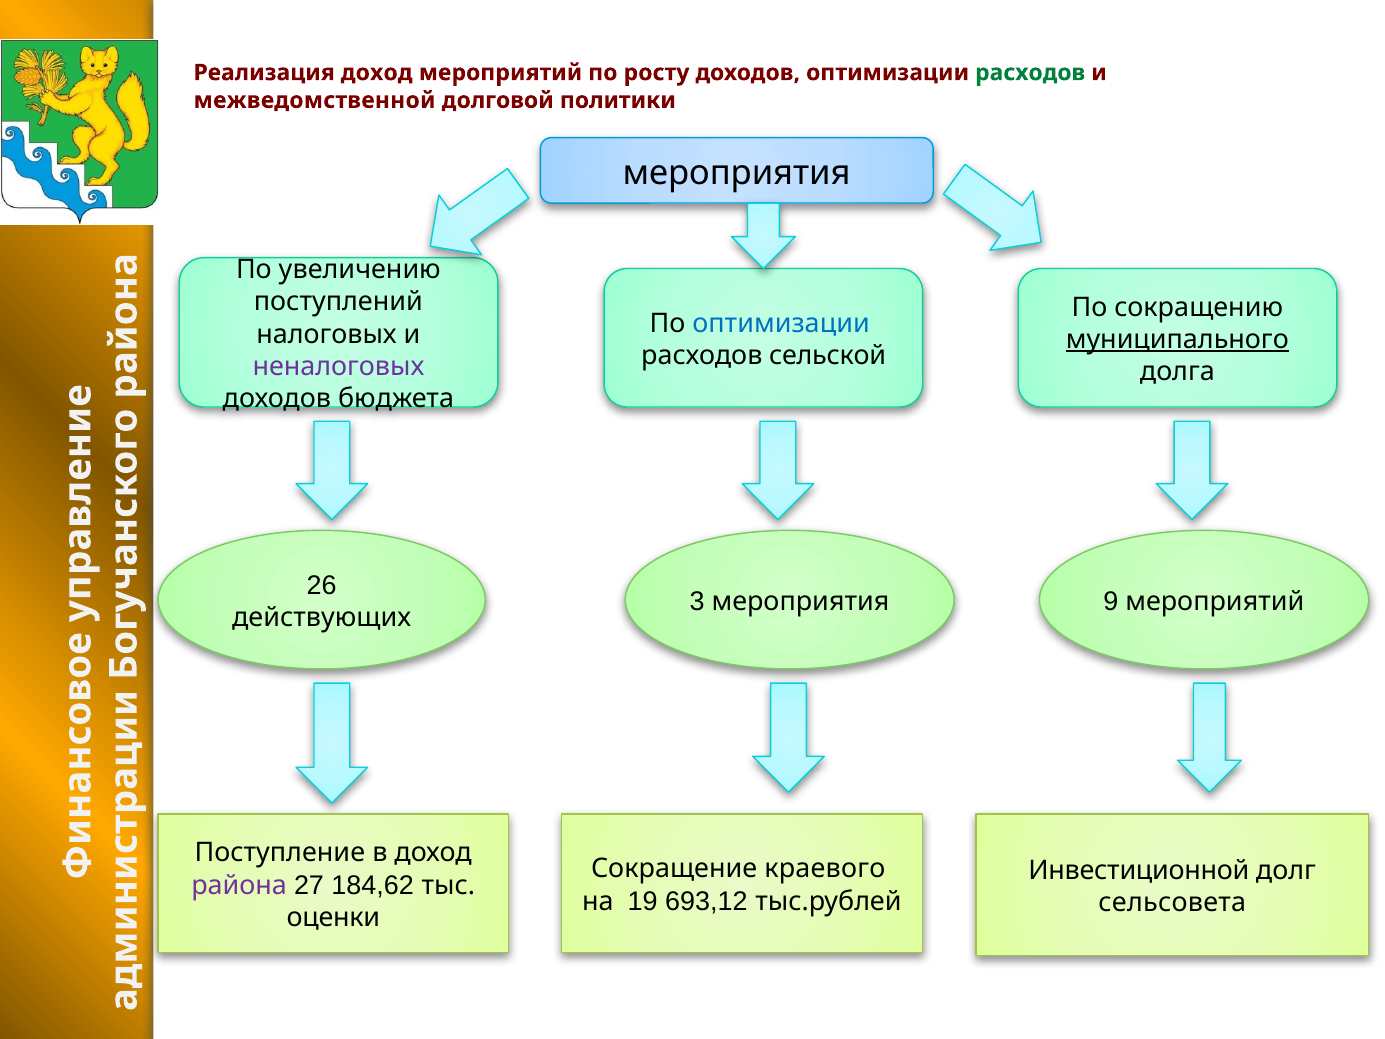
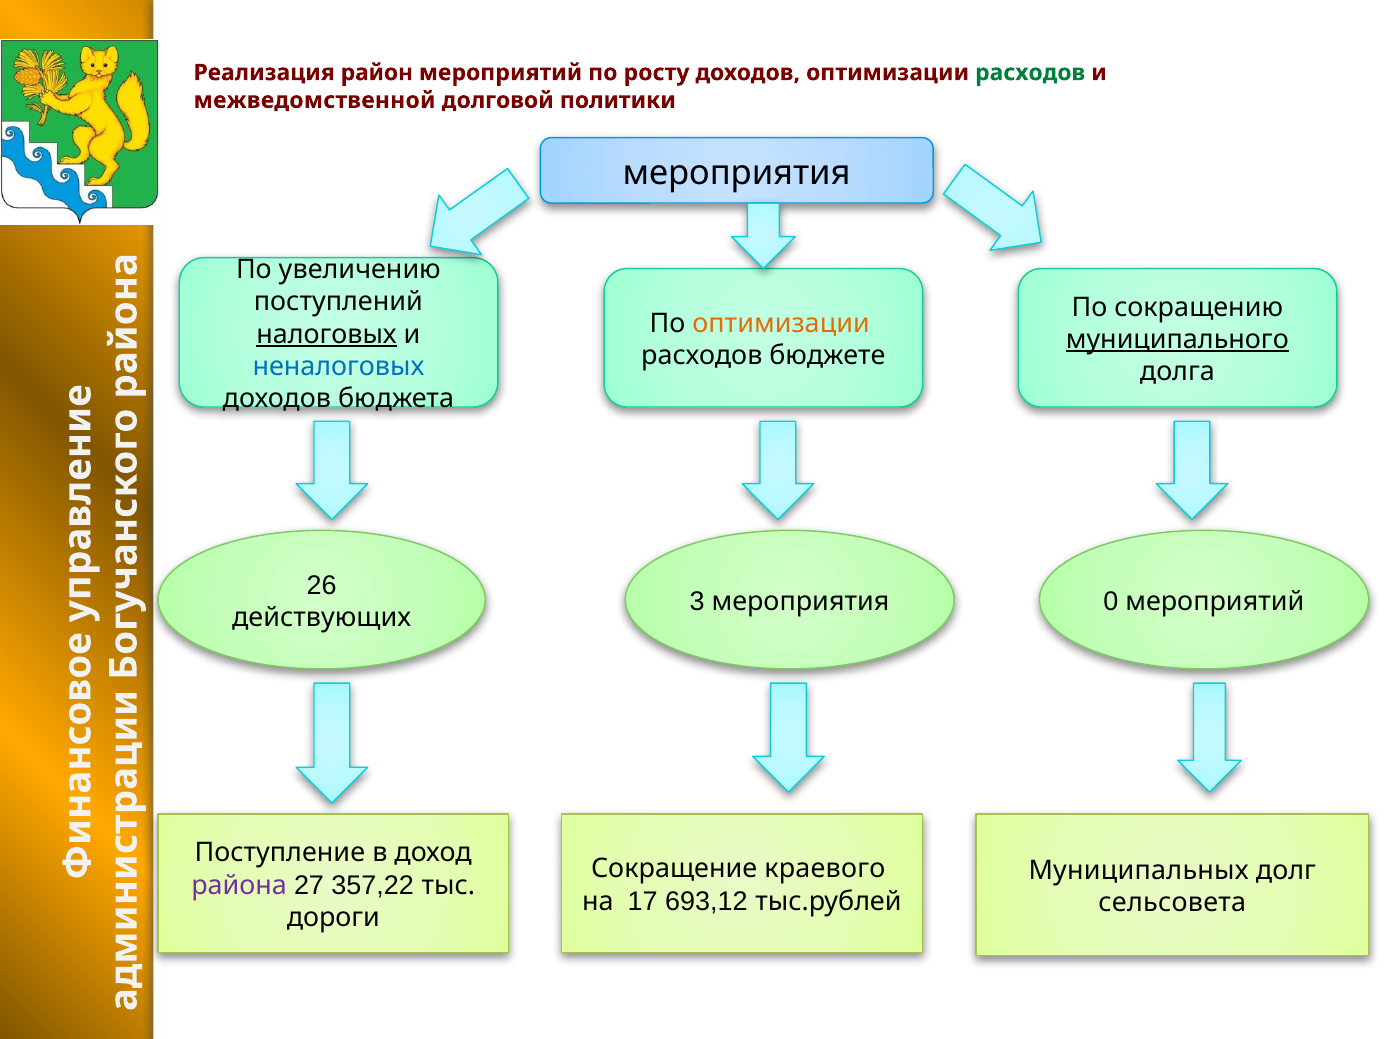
Реализация доход: доход -> район (377, 73)
оптимизации colour: blue -> orange (781, 323)
налоговых underline: none -> present (327, 334)
сельской: сельской -> бюджете (827, 356)
неналоговых colour: purple -> blue (338, 366)
9: 9 -> 0 (1111, 601)
Инвестиционной: Инвестиционной -> Муниципальных (1139, 870)
184,62: 184,62 -> 357,22 (373, 885)
19: 19 -> 17 (643, 901)
оценки: оценки -> дороги (333, 917)
